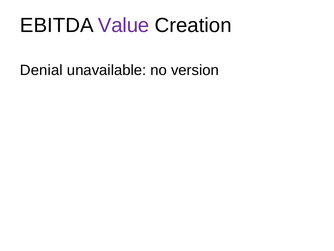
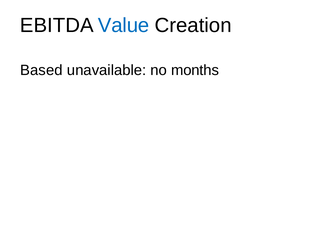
Value colour: purple -> blue (124, 25)
Denial: Denial -> Based (41, 70)
version: version -> months (195, 70)
